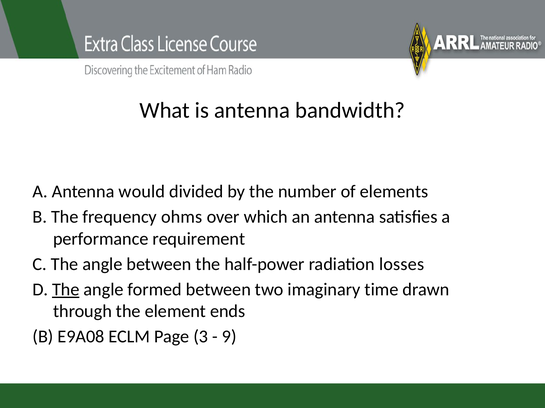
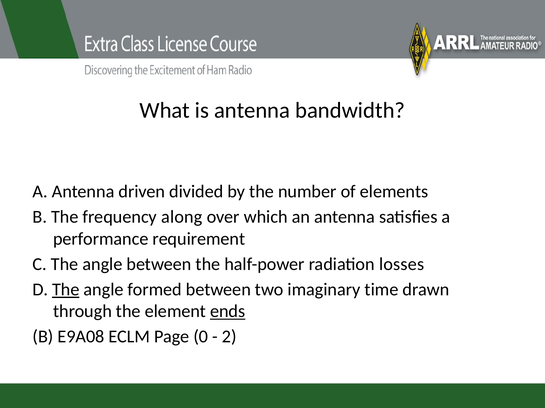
would: would -> driven (142, 192)
ohms: ohms -> along (182, 217)
ends underline: none -> present (228, 312)
3: 3 -> 0 (201, 337)
9: 9 -> 2 (229, 337)
